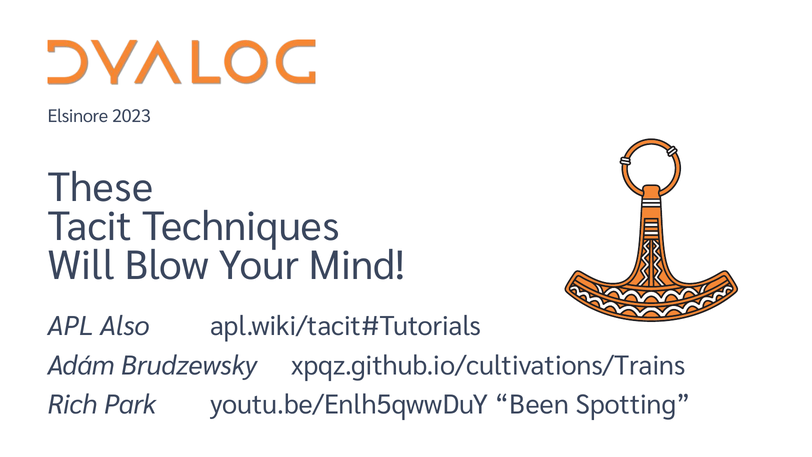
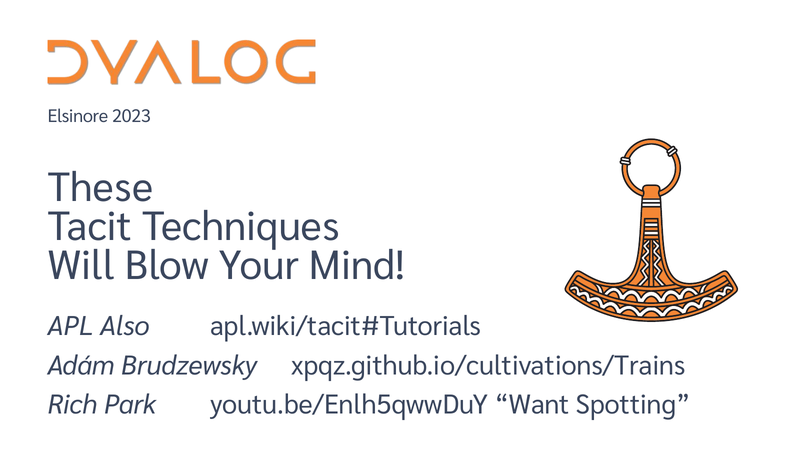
Been: Been -> Want (532, 405)
